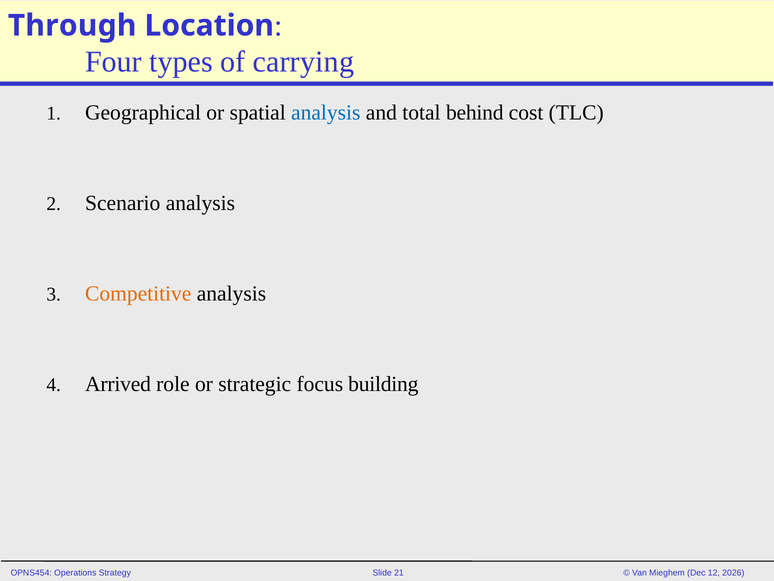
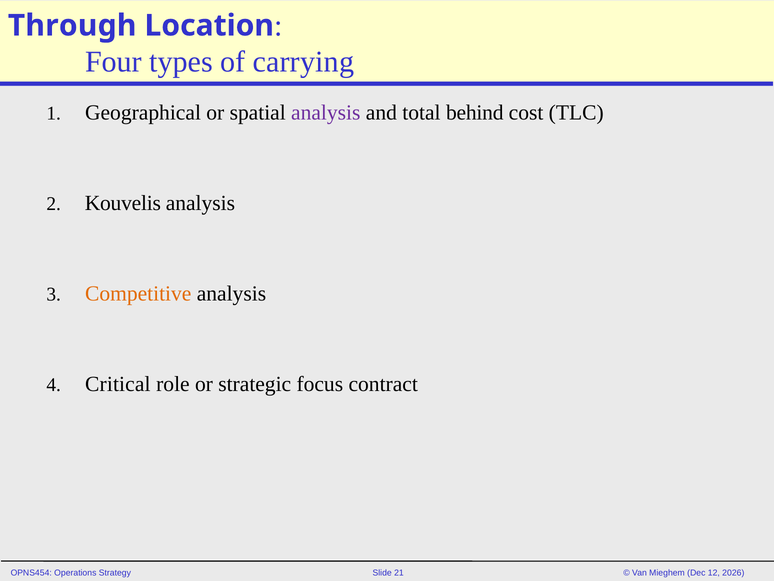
analysis colour: blue -> purple (326, 113)
Scenario: Scenario -> Kouvelis (123, 203)
Arrived: Arrived -> Critical (118, 384)
building: building -> contract (383, 384)
